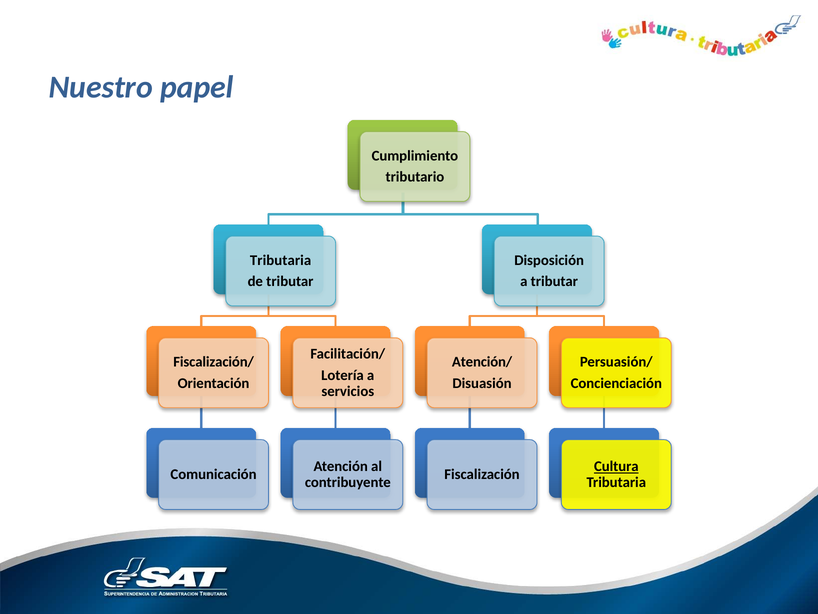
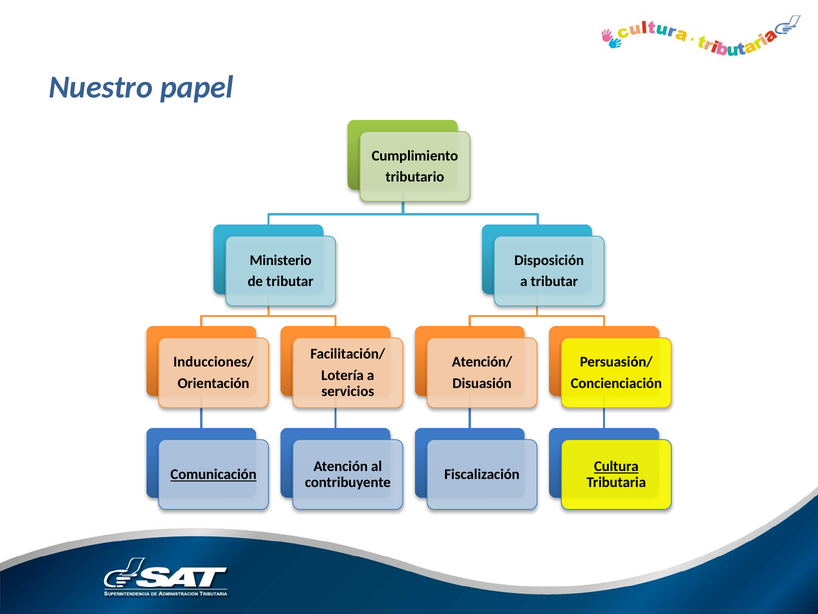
Tributaria: Tributaria -> Ministerio (281, 260)
Fiscalización/: Fiscalización/ -> Inducciones/ (213, 362)
Comunicación underline: none -> present (214, 474)
